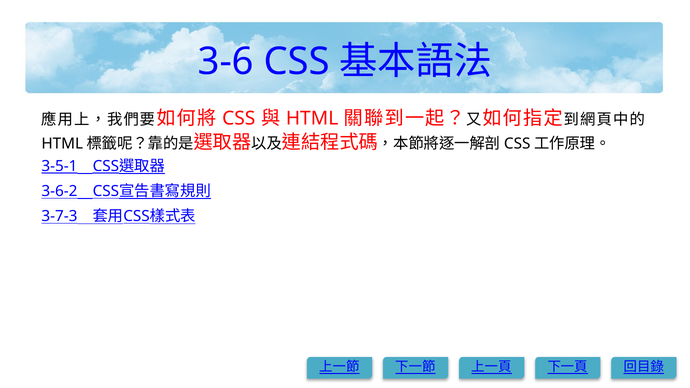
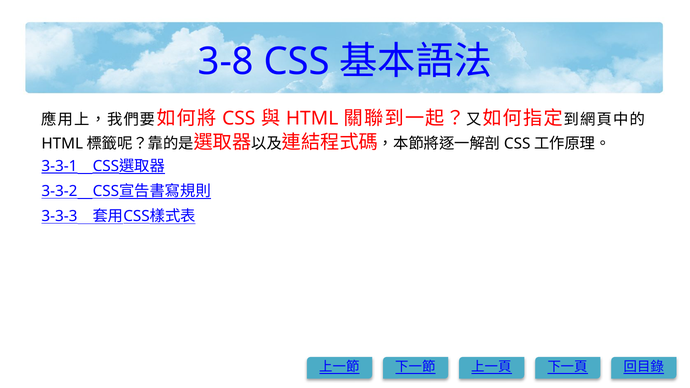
3-6: 3-6 -> 3-8 (226, 61)
3-5-1: 3-5-1 -> 3-3-1 (59, 166)
3-6-2: 3-6-2 -> 3-3-2 (59, 191)
3-7-3: 3-7-3 -> 3-3-3 (59, 216)
